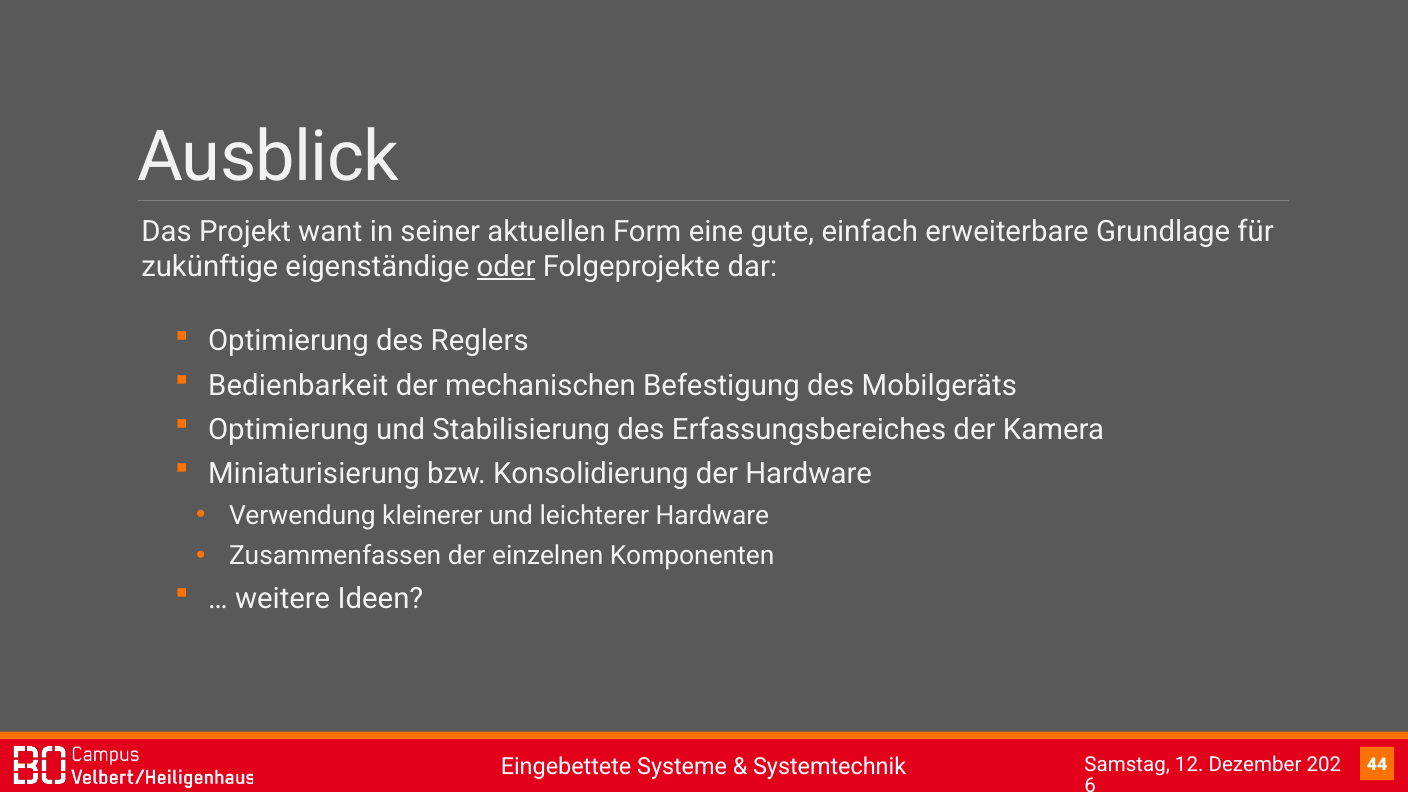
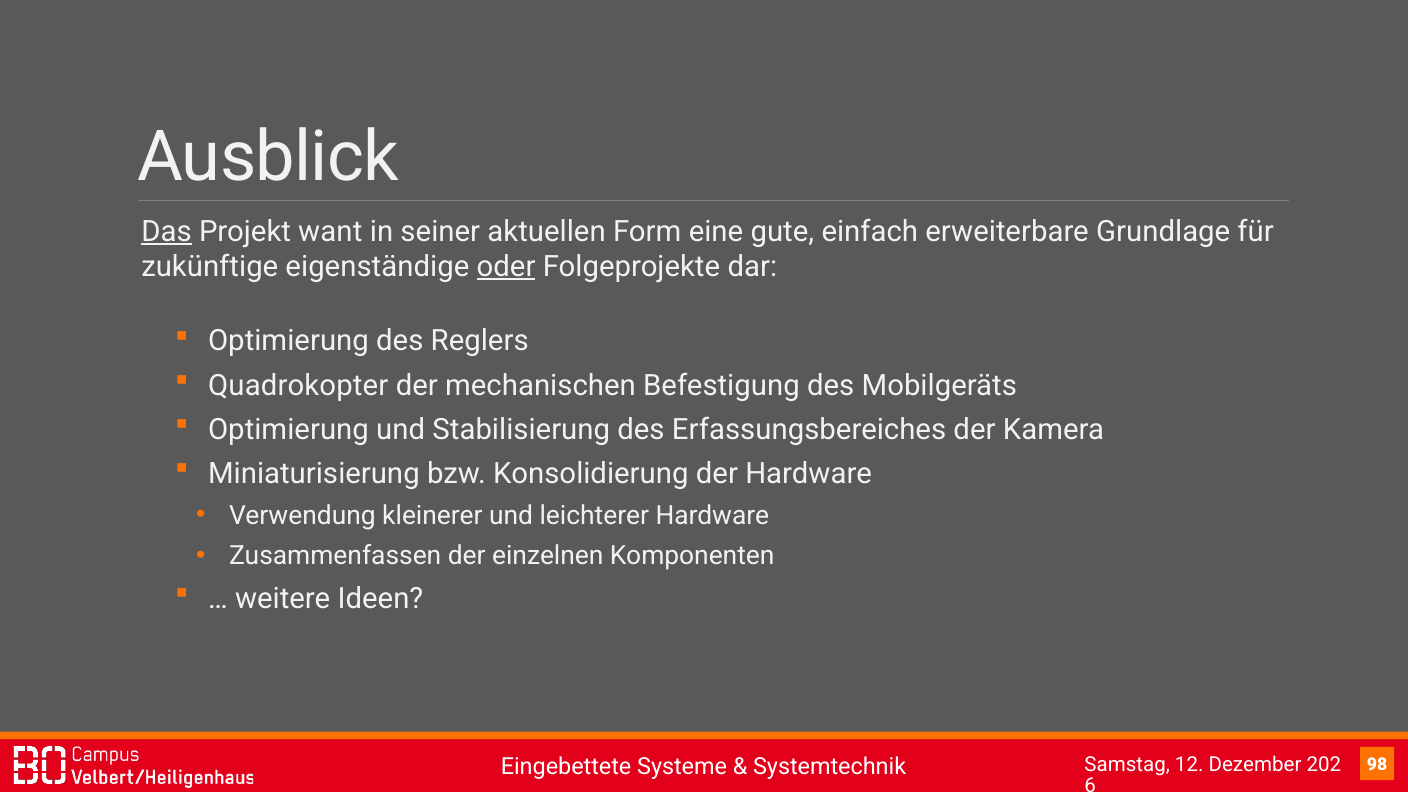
Das underline: none -> present (166, 231)
Bedienbarkeit: Bedienbarkeit -> Quadrokopter (298, 385)
44: 44 -> 98 (1377, 765)
